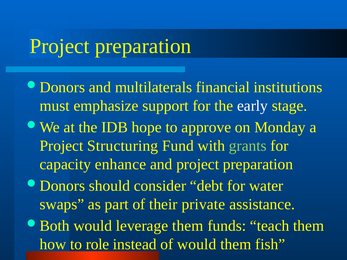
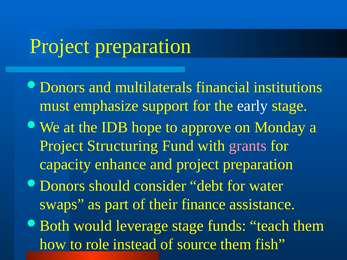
grants colour: light green -> pink (248, 146)
private: private -> finance (204, 205)
leverage them: them -> stage (188, 226)
of would: would -> source (197, 245)
